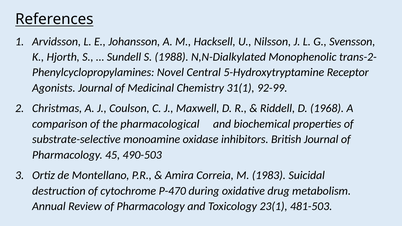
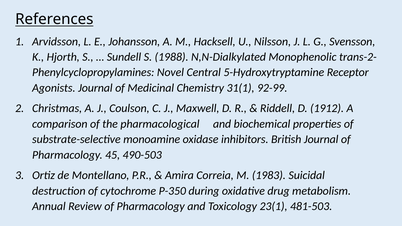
1968: 1968 -> 1912 (327, 109)
P-470: P-470 -> P-350 (172, 191)
